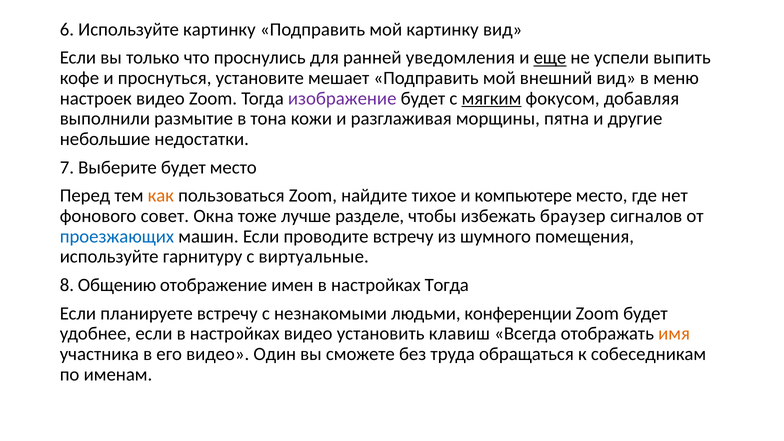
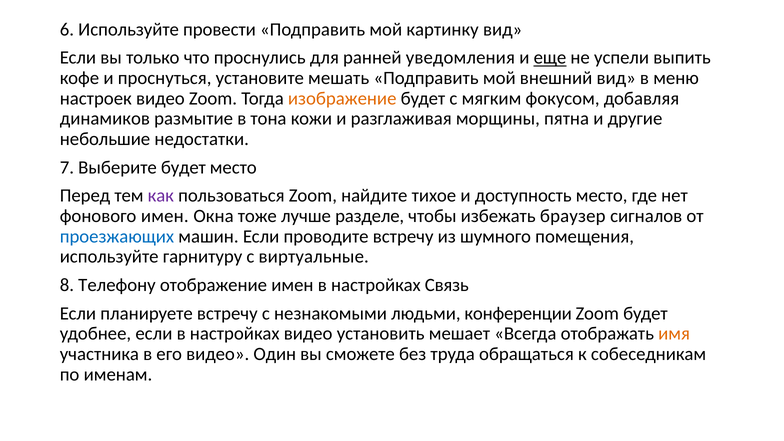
Используйте картинку: картинку -> провести (219, 29)
мешает: мешает -> мешать (339, 78)
изображение colour: purple -> orange (342, 98)
мягким underline: present -> none (491, 98)
выполнили: выполнили -> динамиков (105, 119)
как colour: orange -> purple (161, 196)
компьютере: компьютере -> доступность (523, 196)
фонового совет: совет -> имен (165, 216)
Общению: Общению -> Телефону (117, 285)
настройках Тогда: Тогда -> Связь (447, 285)
клавиш: клавиш -> мешает (459, 334)
